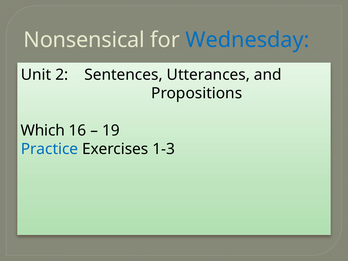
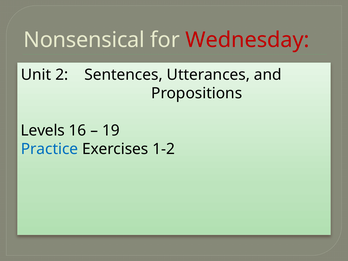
Wednesday colour: blue -> red (247, 40)
Which: Which -> Levels (43, 130)
1-3: 1-3 -> 1-2 (164, 149)
